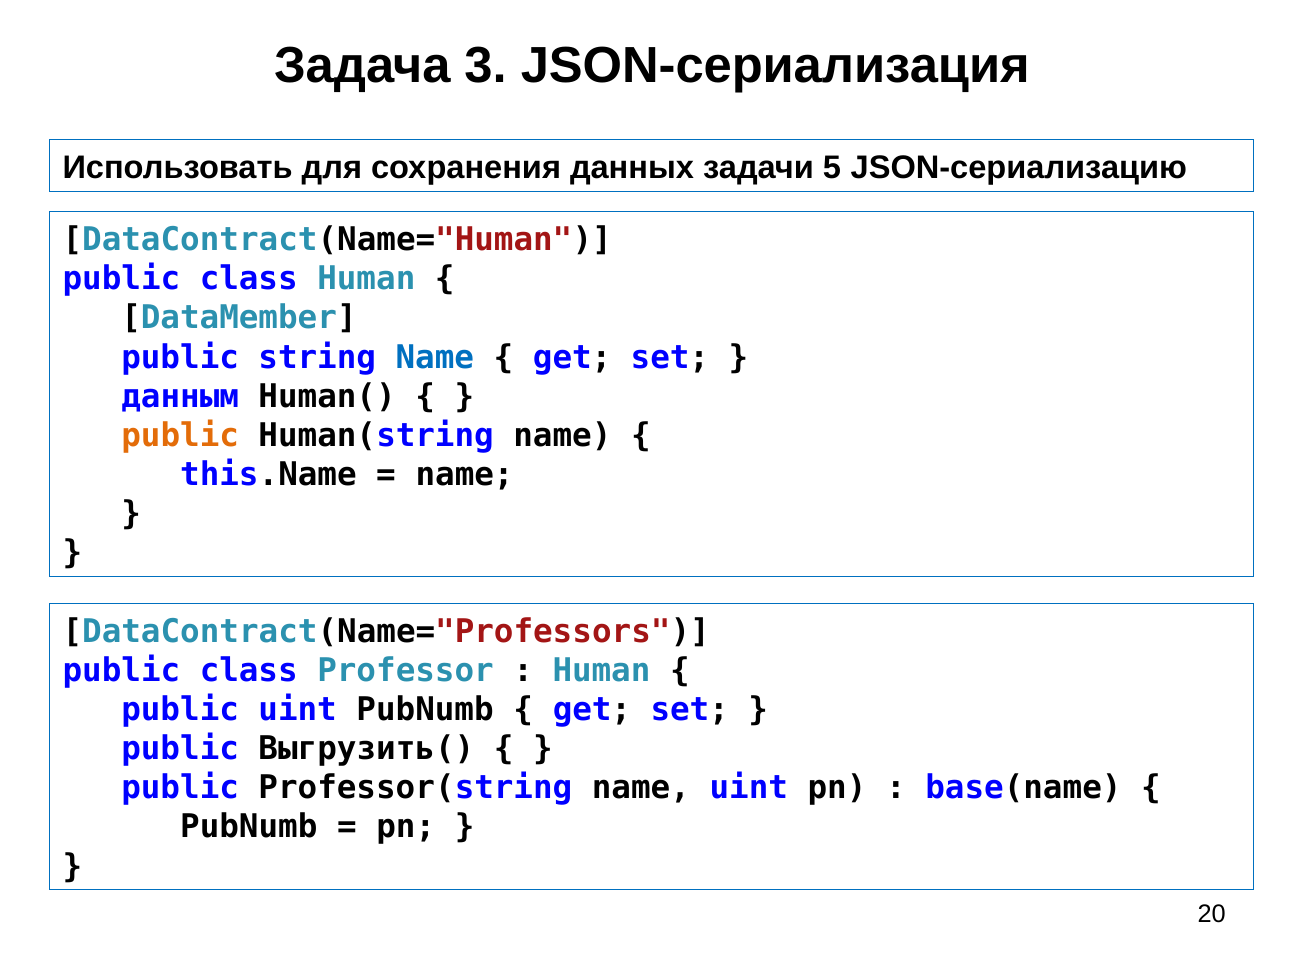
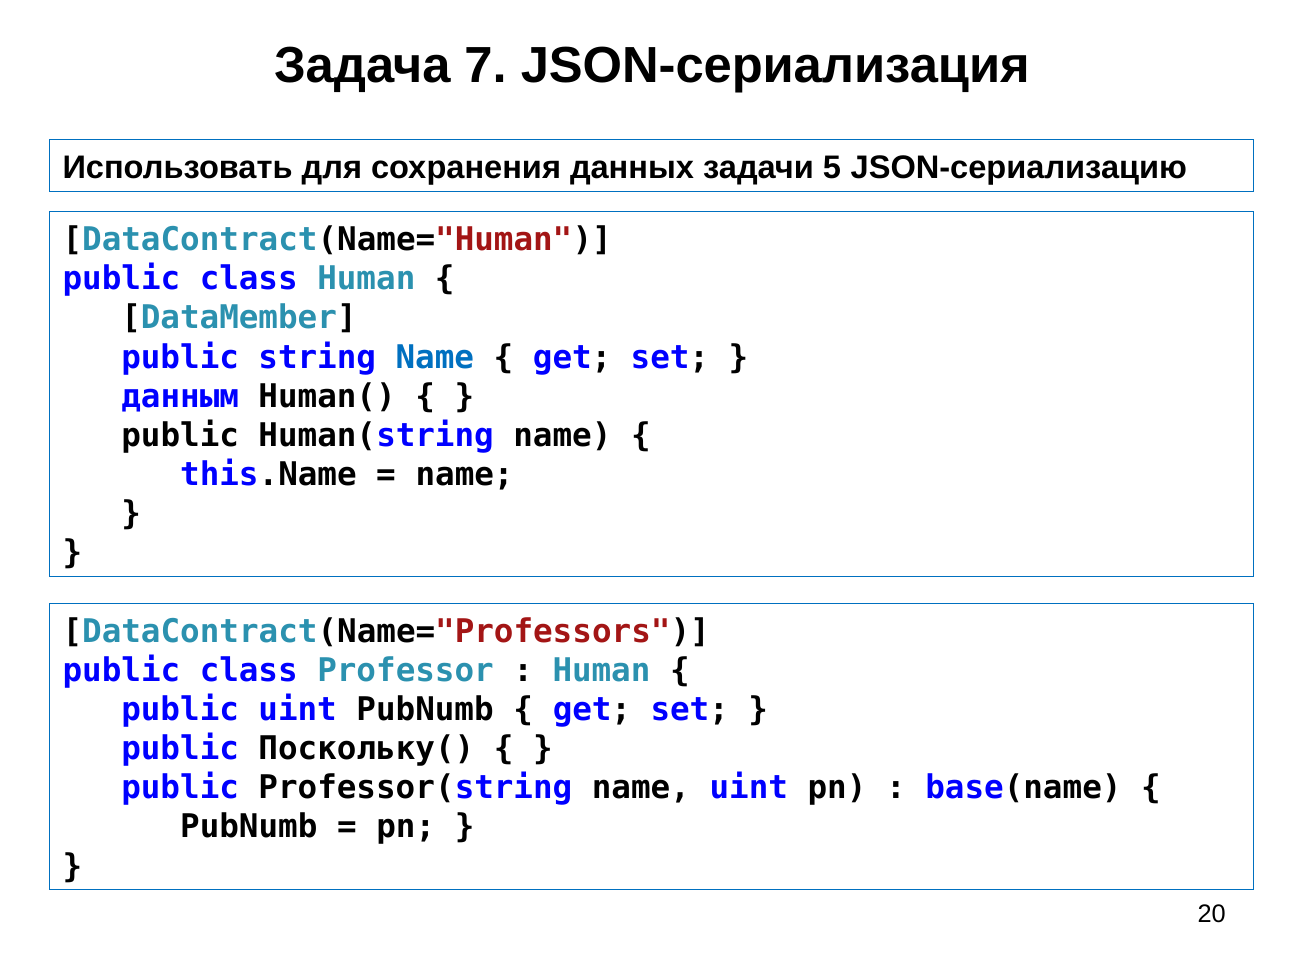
3: 3 -> 7 (486, 65)
public colour: orange -> black (180, 436)
Выгрузить(: Выгрузить( -> Поскольку( (366, 749)
